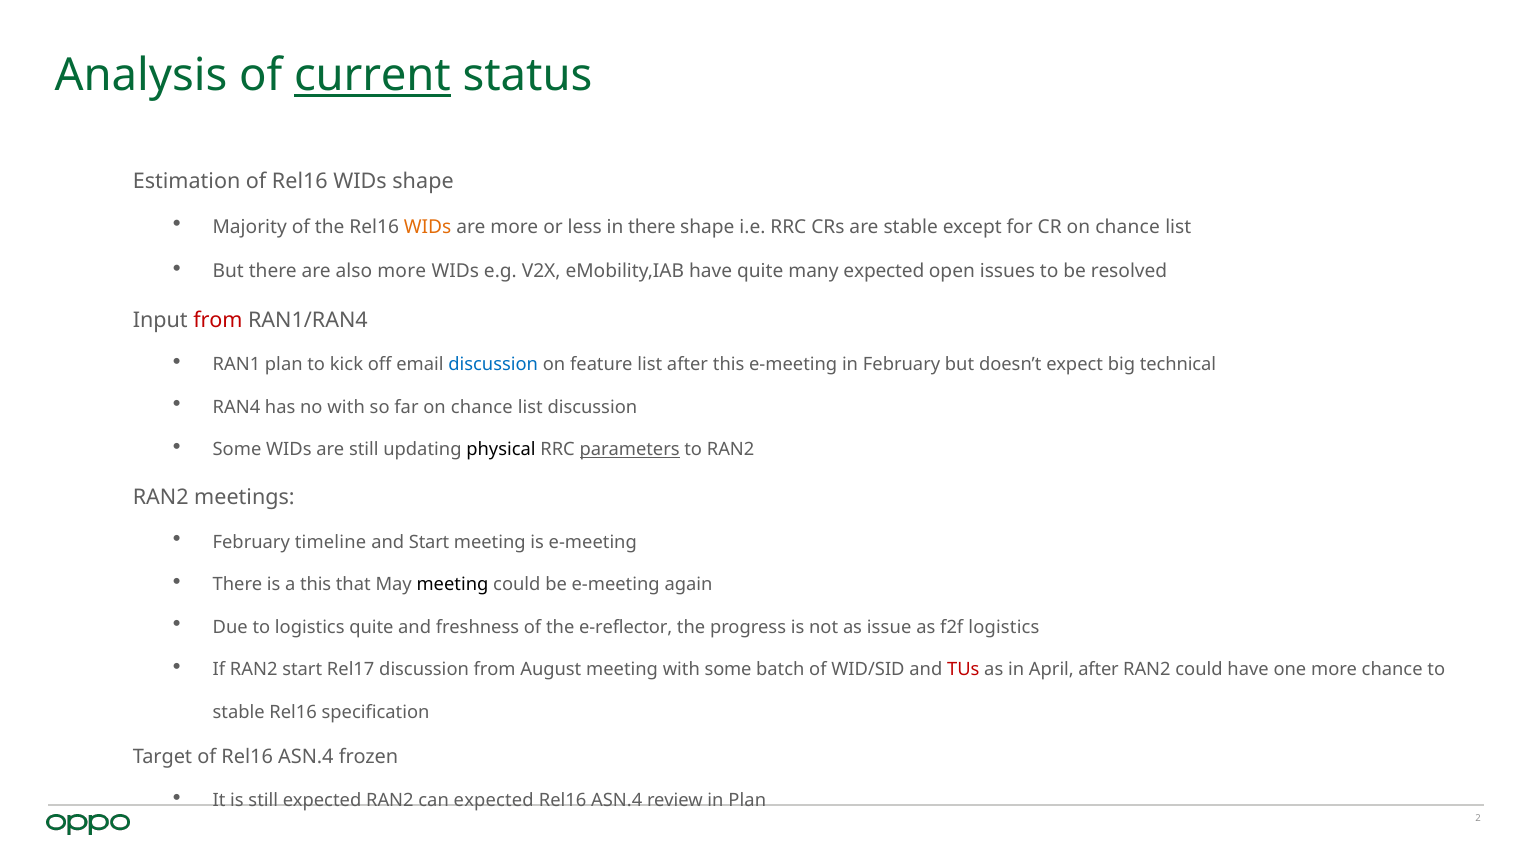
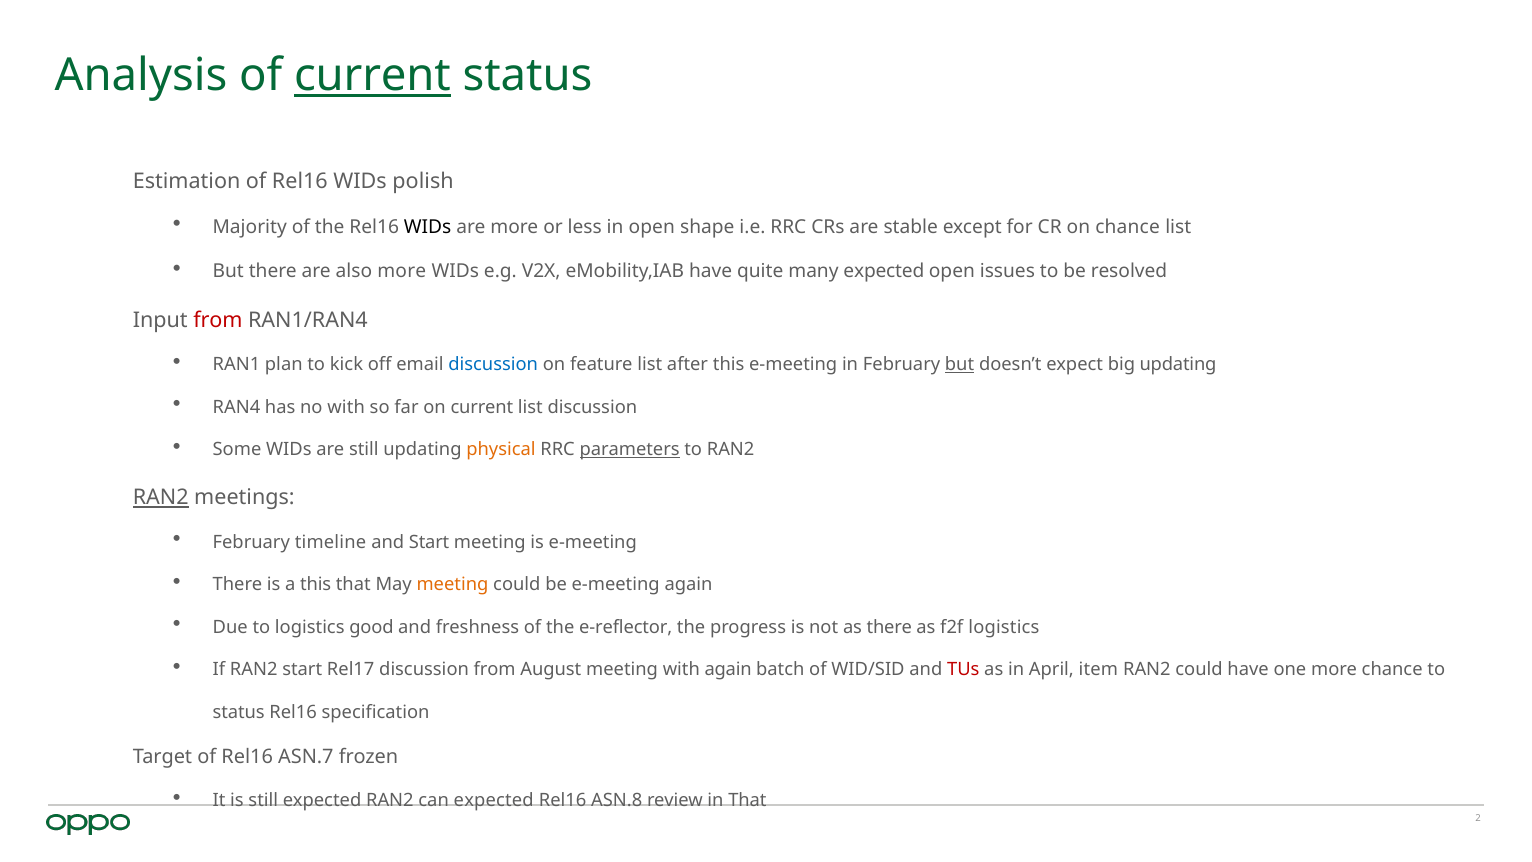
WIDs shape: shape -> polish (423, 181)
WIDs colour: orange -> black (428, 227)
in there: there -> open (652, 227)
but underline: none -> present (960, 365)
big technical: technical -> updating (1178, 365)
far on chance: chance -> current (482, 407)
physical colour: black -> orange (501, 450)
RAN2 underline: none -> present (161, 497)
meeting colour: black -> orange (452, 584)
logistics quite: quite -> good (371, 627)
as issue: issue -> there (889, 627)
with some: some -> again (728, 669)
April after: after -> item (1098, 669)
stable: stable -> status (239, 712)
of Rel16 ASN.4: ASN.4 -> ASN.7 (306, 757)
ASN.4: ASN.4 -> ASN.8 (617, 800)
in Plan: Plan -> That (747, 800)
